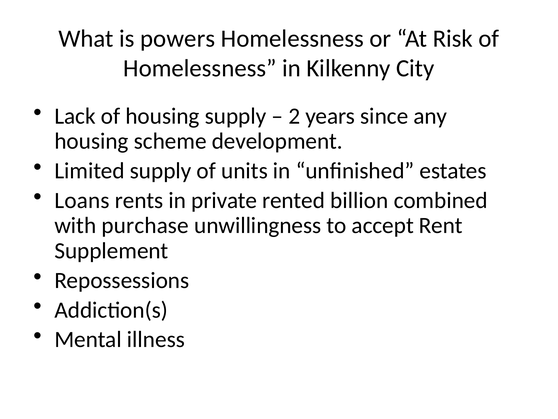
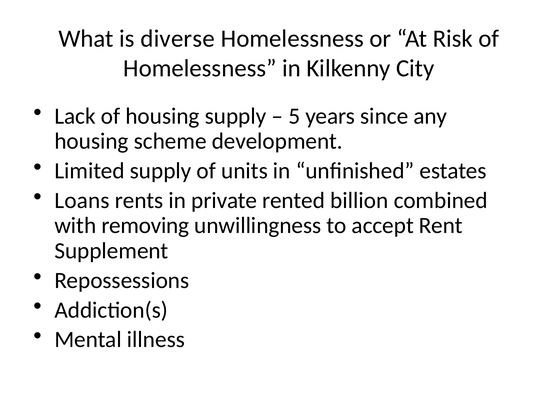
powers: powers -> diverse (178, 38)
2: 2 -> 5 (294, 116)
purchase: purchase -> removing (145, 225)
